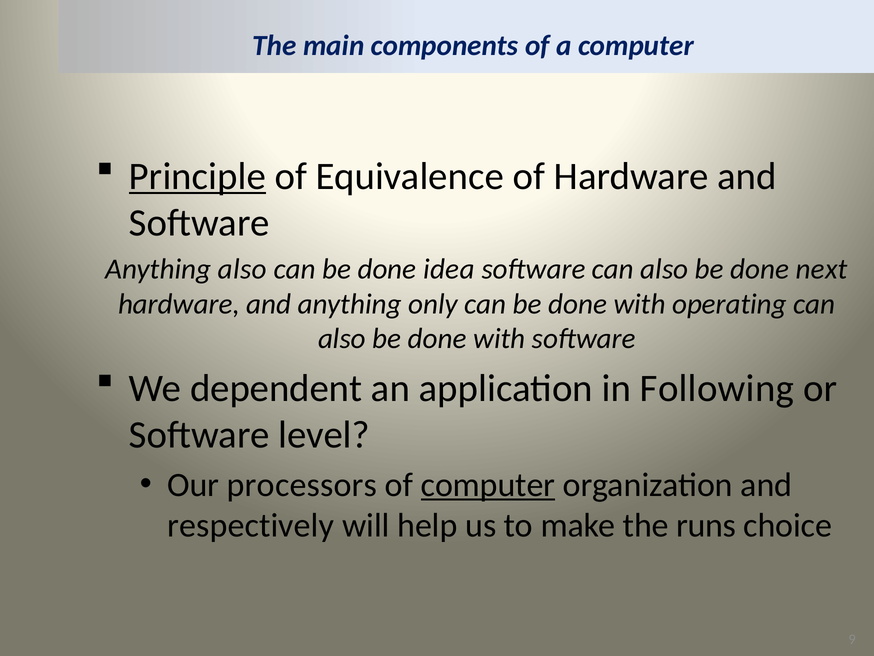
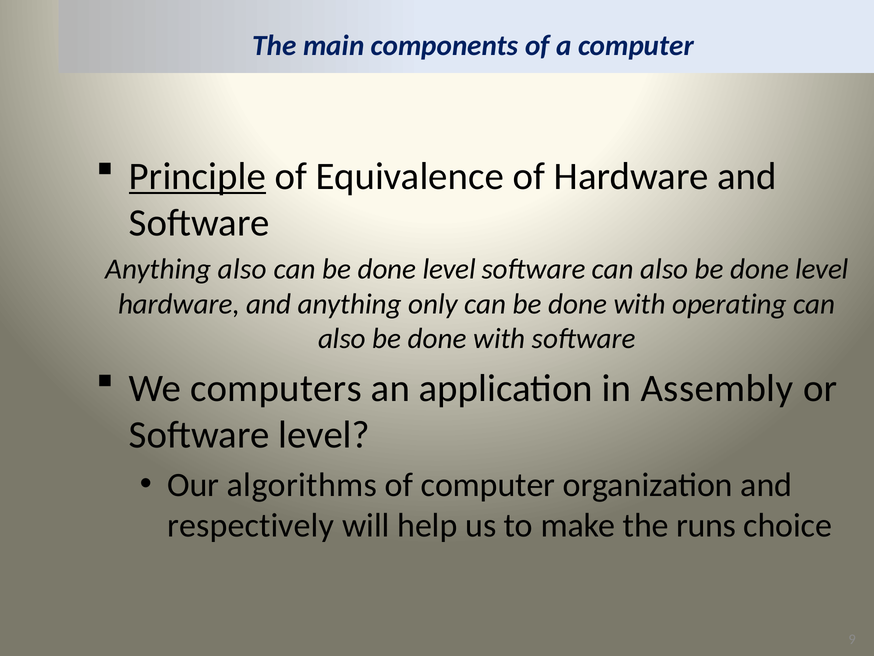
can be done idea: idea -> level (449, 269)
also be done next: next -> level (822, 269)
dependent: dependent -> computers (276, 388)
Following: Following -> Assembly (717, 388)
processors: processors -> algorithms (302, 485)
computer underline: present -> none (488, 485)
